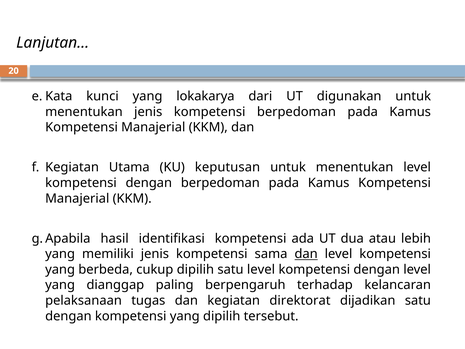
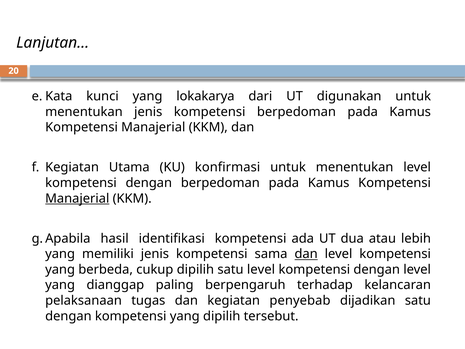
keputusan: keputusan -> konfirmasi (228, 167)
Manajerial underline: none -> present (77, 198)
direktorat: direktorat -> penyebab (300, 300)
